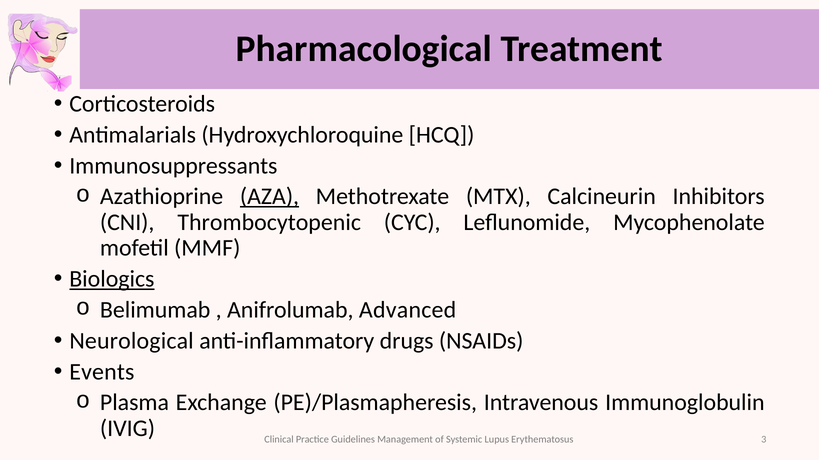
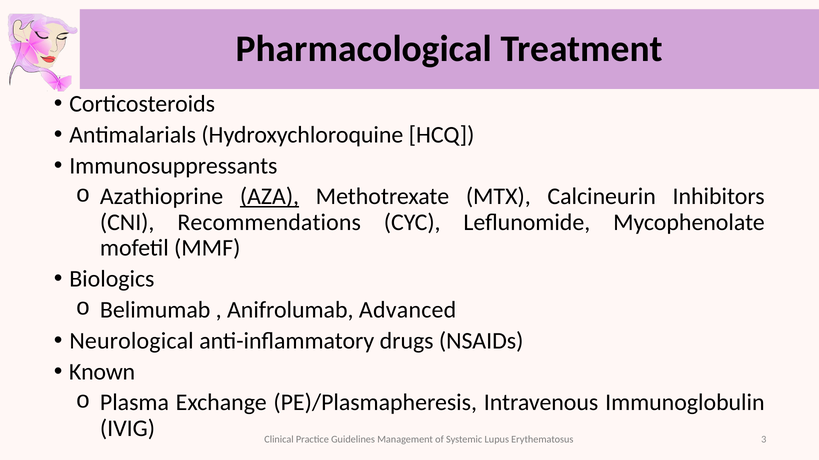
Thrombocytopenic: Thrombocytopenic -> Recommendations (269, 223)
Biologics underline: present -> none (112, 279)
Events: Events -> Known (102, 372)
